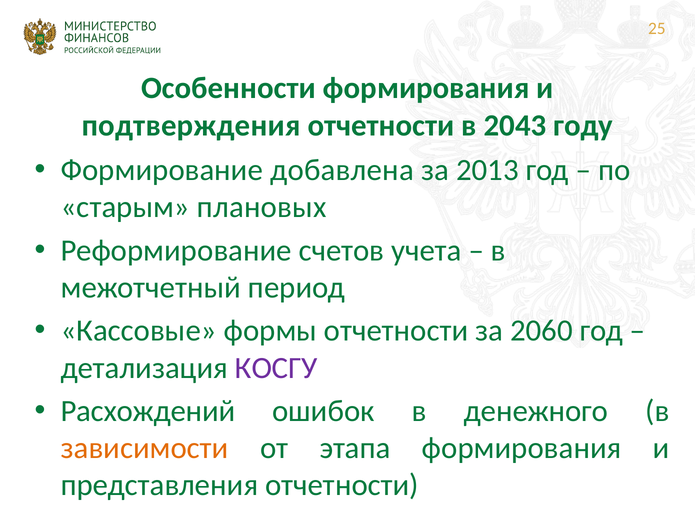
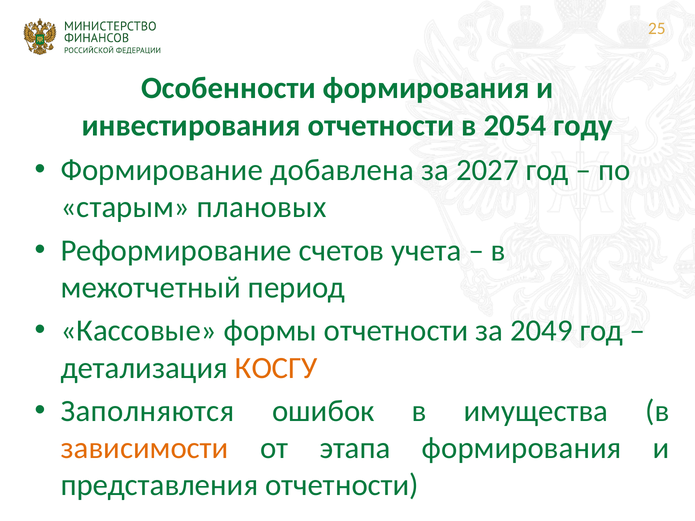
подтверждения: подтверждения -> инвестирования (191, 125)
2043: 2043 -> 2054 (515, 125)
2013: 2013 -> 2027 (487, 170)
2060: 2060 -> 2049 (541, 331)
КОСГУ colour: purple -> orange (276, 368)
Расхождений: Расхождений -> Заполняются (148, 411)
денежного: денежного -> имущества (536, 411)
